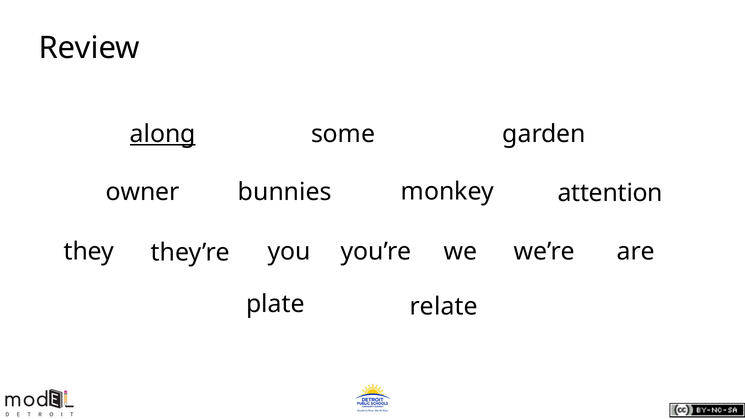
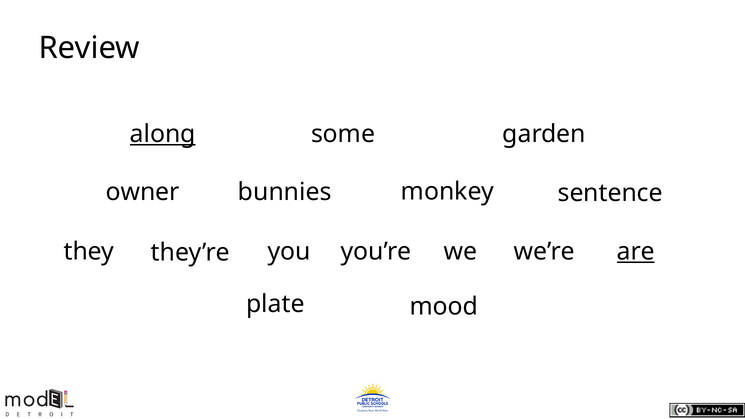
attention: attention -> sentence (610, 193)
are underline: none -> present (636, 252)
relate: relate -> mood (444, 307)
